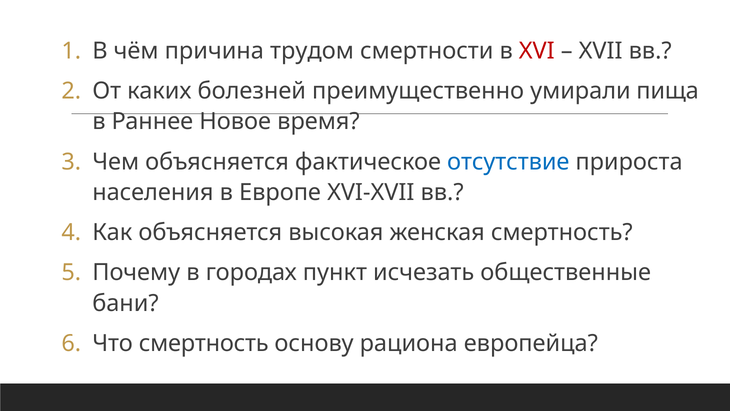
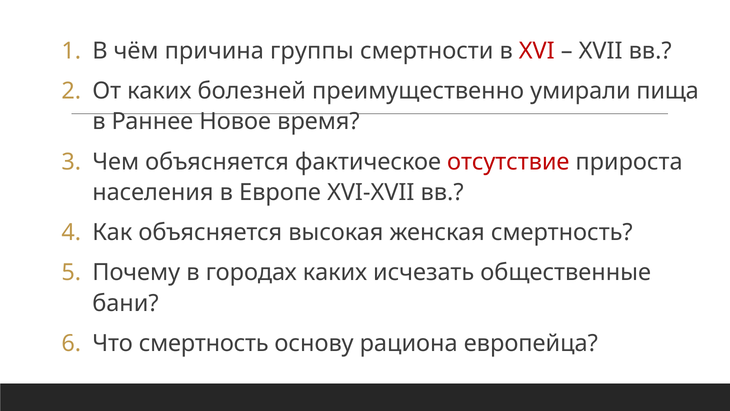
трудом: трудом -> группы (312, 51)
отсутствие colour: blue -> red (508, 162)
городах пункт: пункт -> каких (335, 272)
